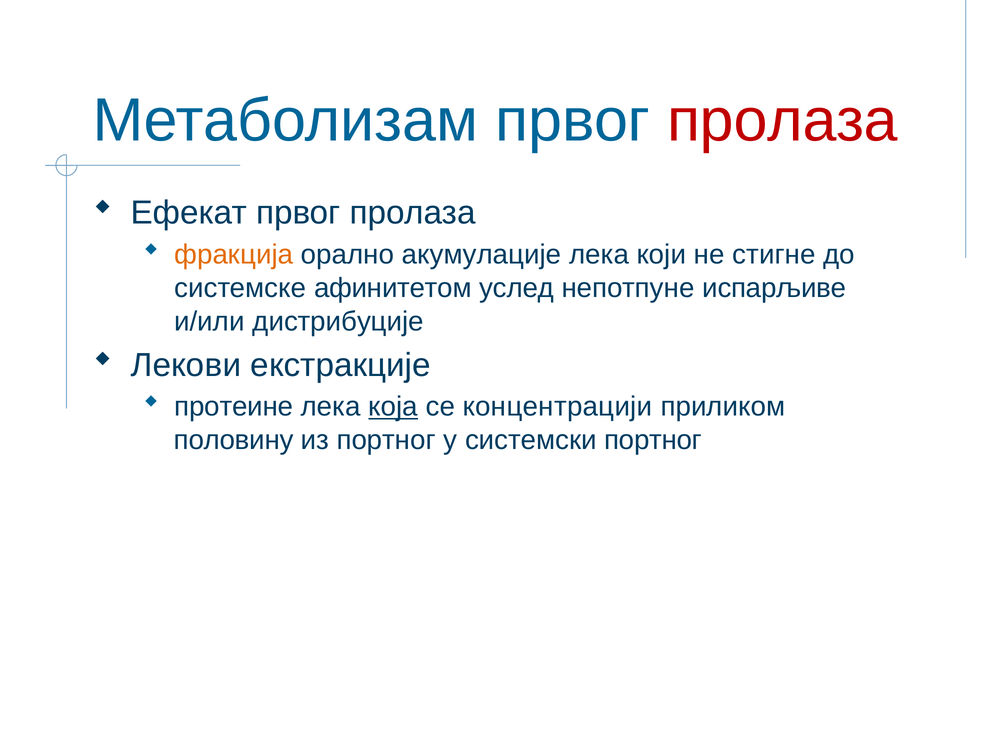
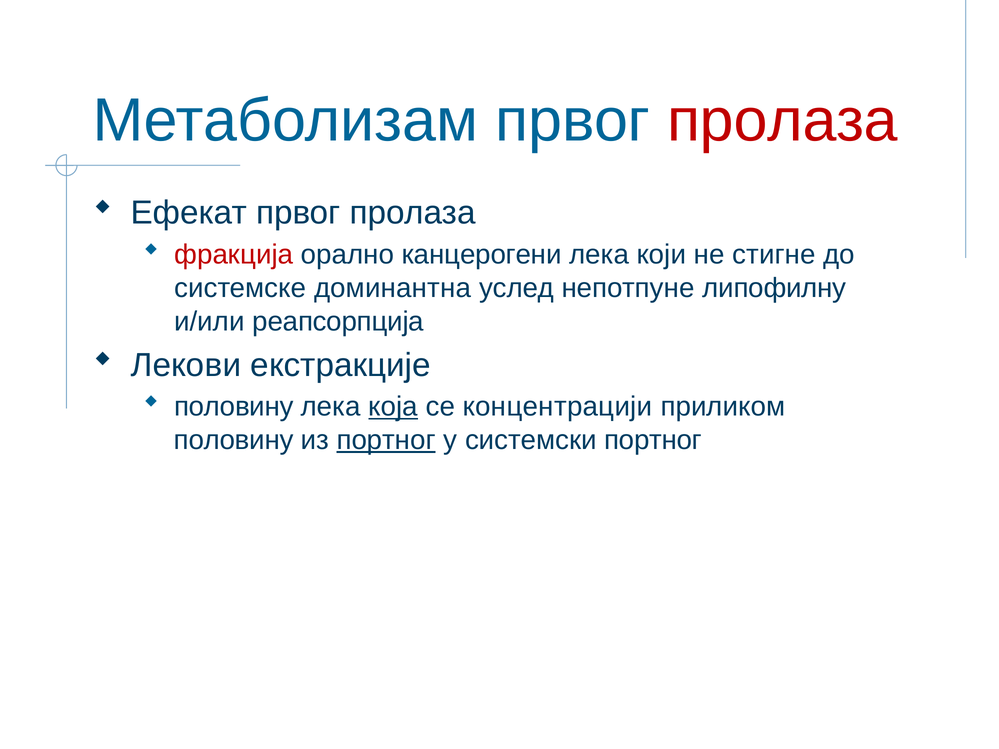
фракција colour: orange -> red (234, 255)
акумулације: акумулације -> канцерогени (482, 255)
афинитетом: афинитетом -> доминантна (393, 288)
испарљиве: испарљиве -> липофилну (774, 288)
дистрибуције: дистрибуције -> реапсорпција (338, 321)
протеине: протеине -> половину (234, 407)
портног underline: none -> present (386, 440)
